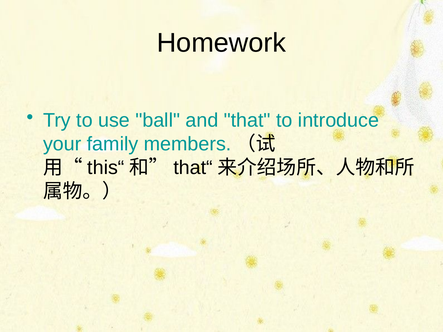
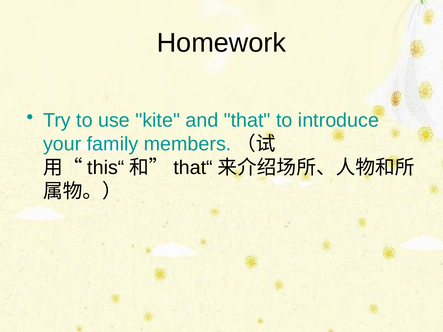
ball: ball -> kite (158, 120)
